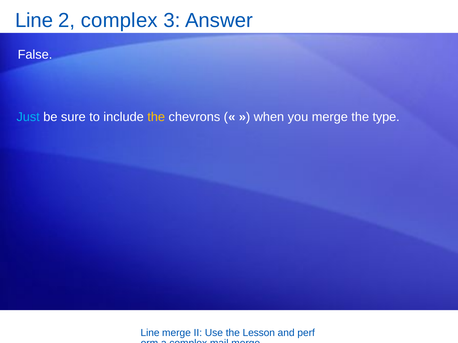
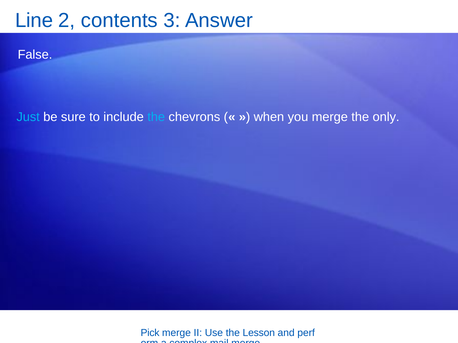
2 complex: complex -> contents (119, 20)
the colour: yellow -> light blue (156, 117)
type: type -> only (386, 117)
Line: Line -> Pick (150, 333)
